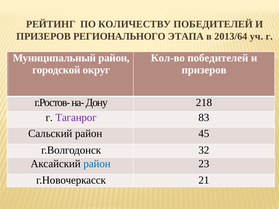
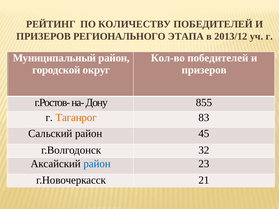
2013/64: 2013/64 -> 2013/12 (231, 36)
218: 218 -> 855 (204, 103)
Таганрог colour: purple -> orange (76, 118)
